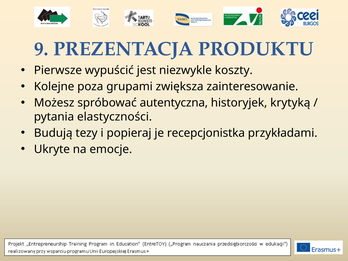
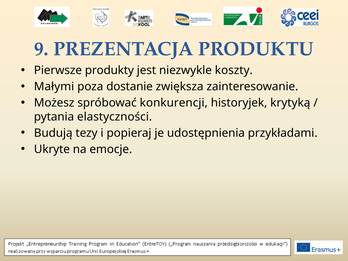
wypuścić: wypuścić -> produkty (109, 70)
Kolejne: Kolejne -> Małymi (54, 87)
grupami: grupami -> dostanie (130, 87)
autentyczna: autentyczna -> konkurencji (174, 103)
recepcjonistka: recepcjonistka -> udostępnienia (206, 133)
